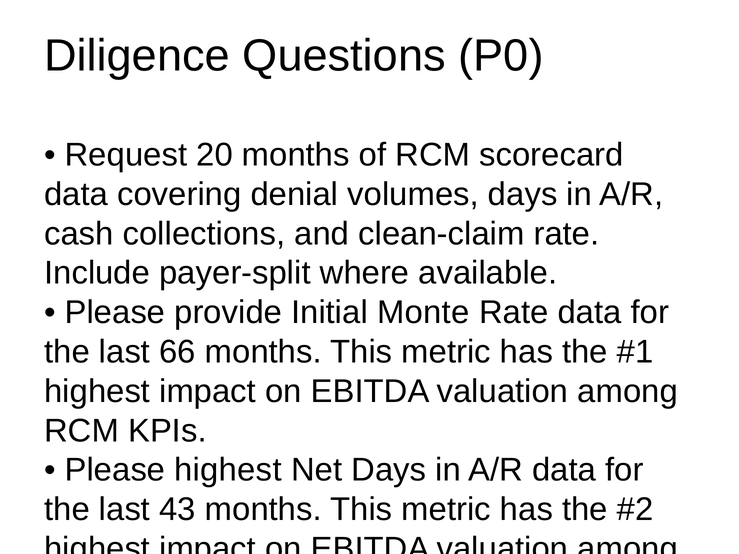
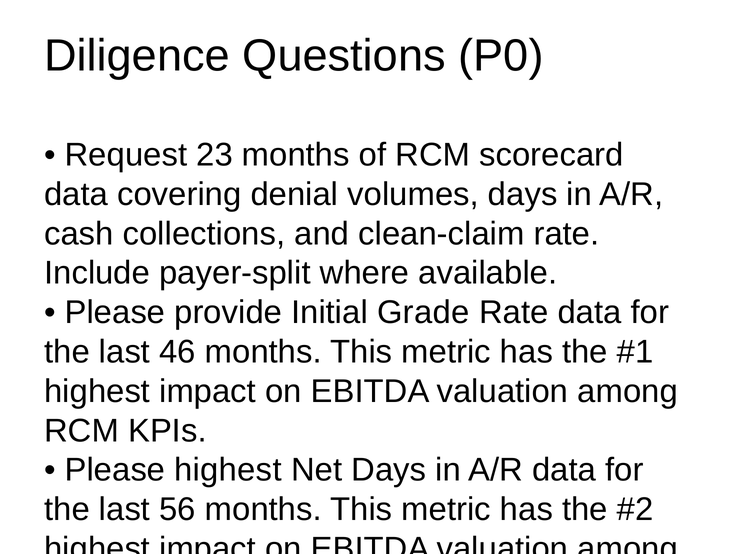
20: 20 -> 23 (215, 155)
Monte: Monte -> Grade (423, 313)
66: 66 -> 46 (177, 352)
43: 43 -> 56 (177, 510)
